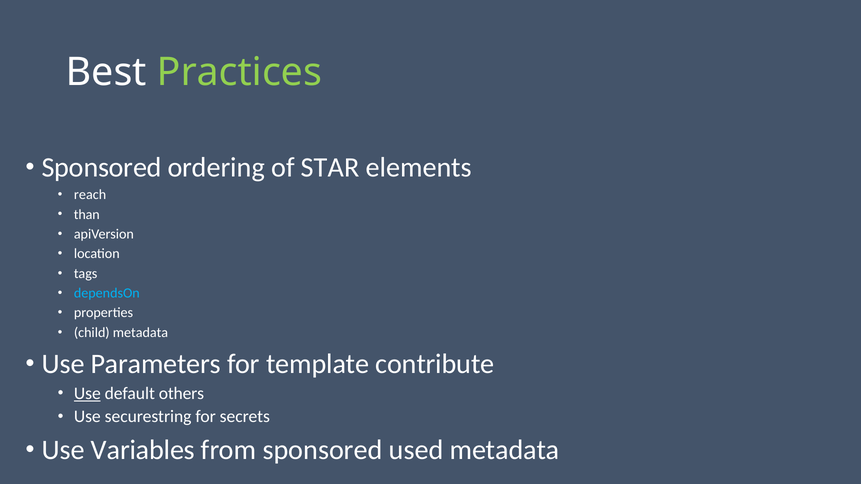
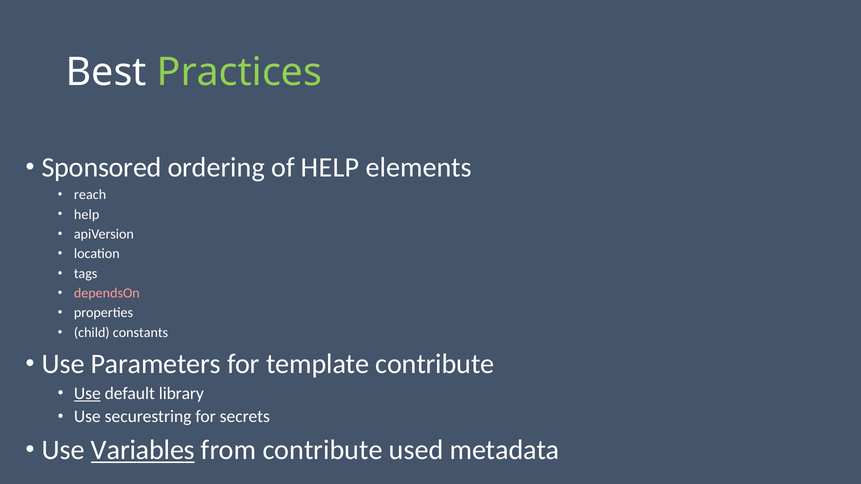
of STAR: STAR -> HELP (330, 167)
than: than -> help (87, 214)
dependsOn colour: light blue -> pink (107, 293)
child metadata: metadata -> constants (140, 333)
others: others -> library (181, 394)
Variables underline: none -> present (143, 450)
from sponsored: sponsored -> contribute (323, 450)
